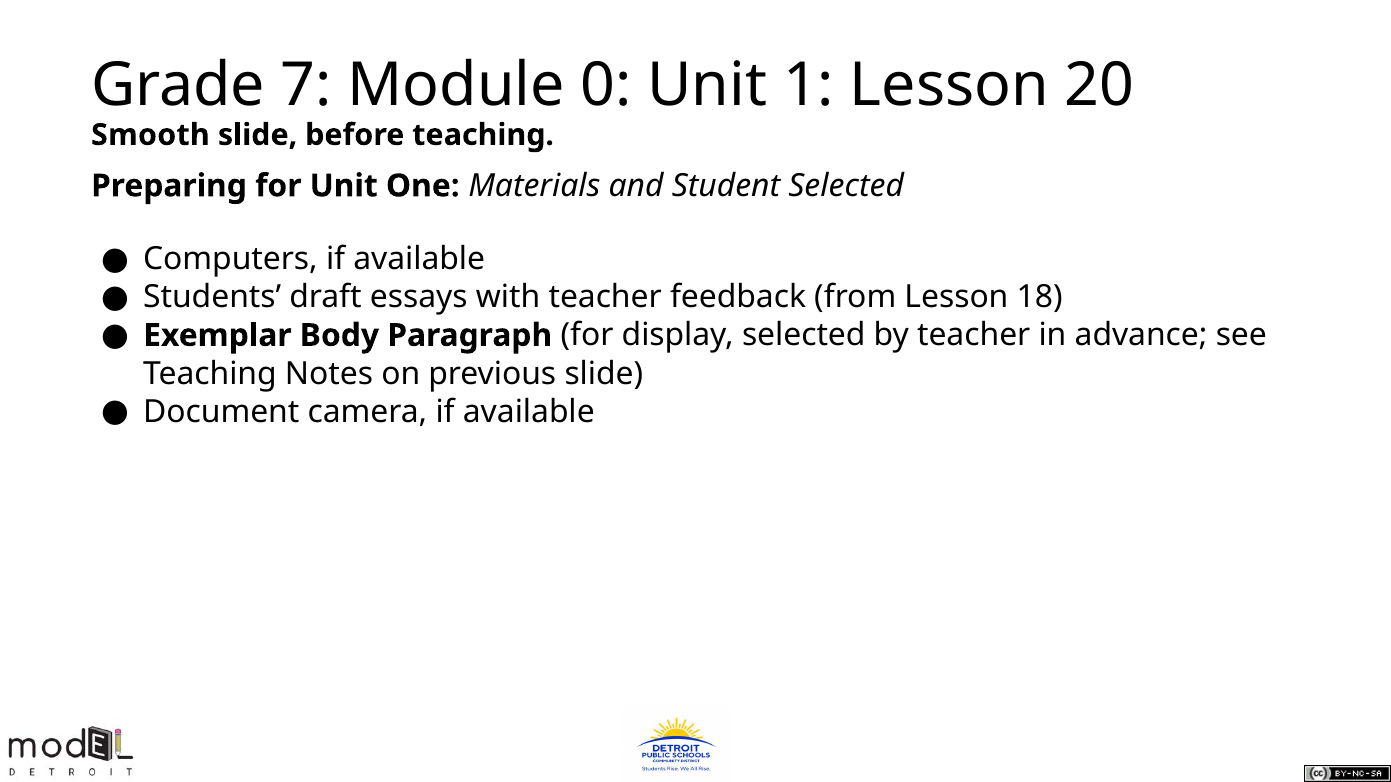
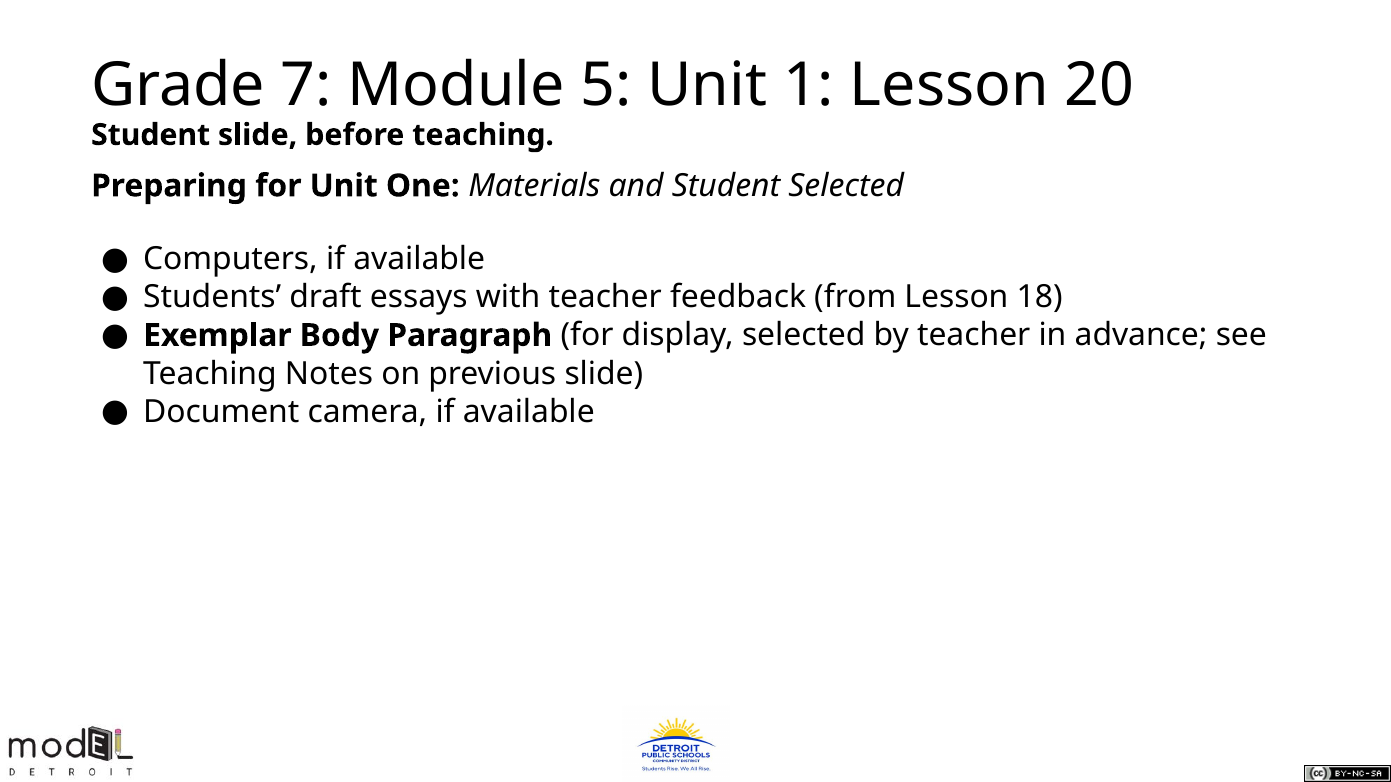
0: 0 -> 5 (606, 86)
Smooth: Smooth -> Student (151, 135)
